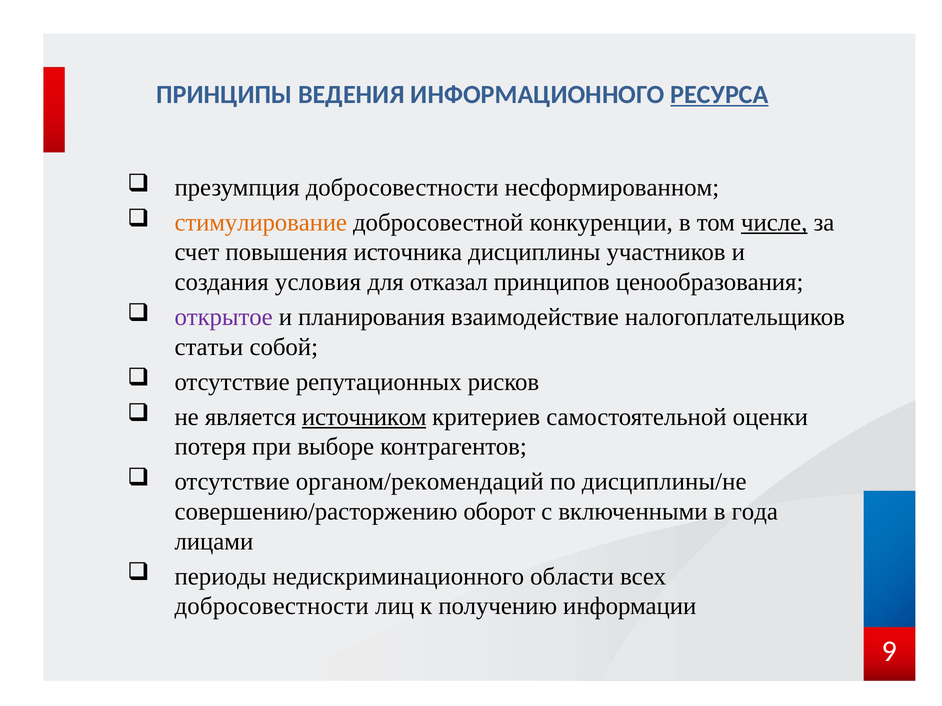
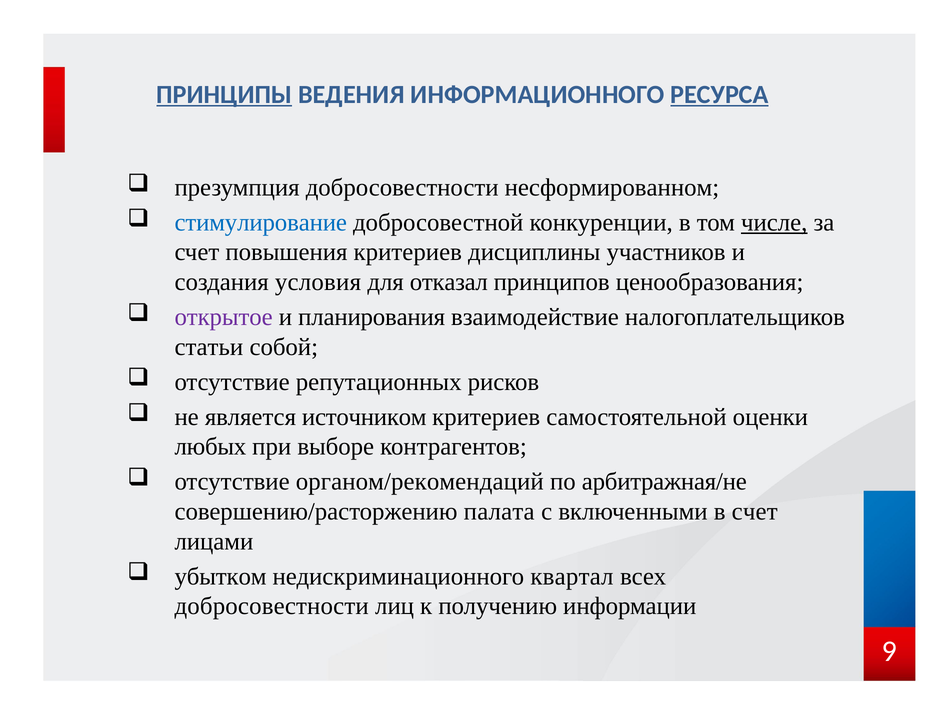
ПРИНЦИПЫ underline: none -> present (224, 95)
стимулирование colour: orange -> blue (261, 223)
повышения источника: источника -> критериев (408, 252)
источником underline: present -> none (364, 417)
потеря: потеря -> любых (210, 447)
дисциплины/не: дисциплины/не -> арбитражная/не (664, 482)
оборот: оборот -> палата (499, 512)
в года: года -> счет (755, 512)
периоды: периоды -> убытком (221, 577)
области: области -> квартал (572, 577)
